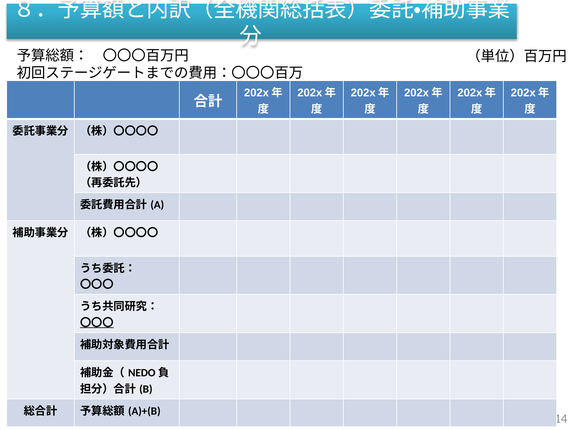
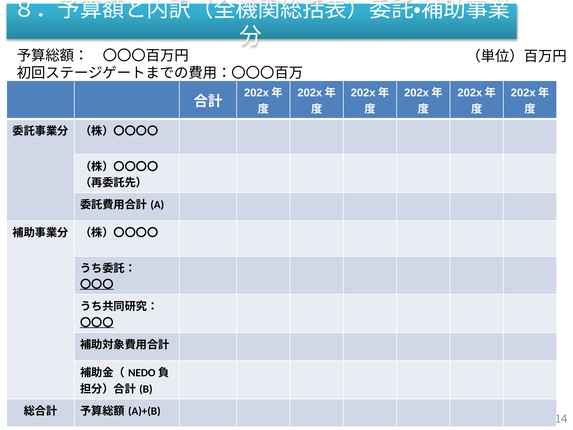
〇〇〇 underline: none -> present (97, 284)
